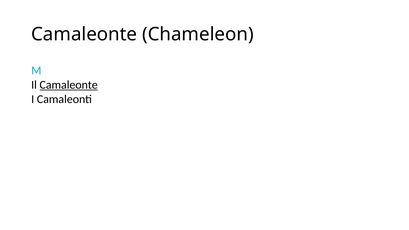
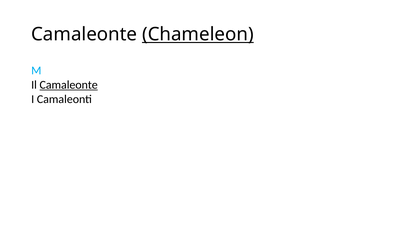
Chameleon underline: none -> present (198, 34)
